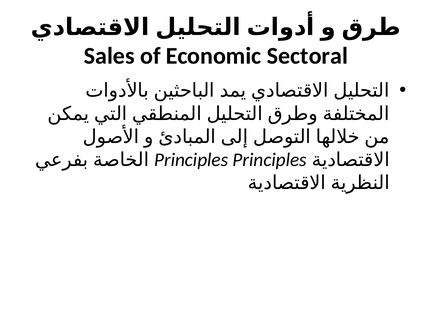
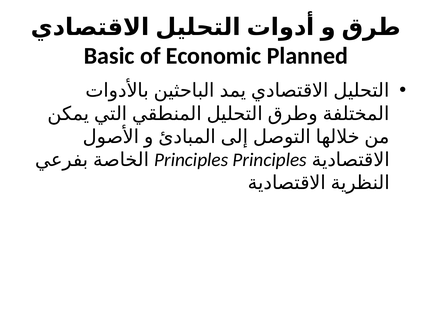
Sales: Sales -> Basic (109, 56)
Sectoral: Sectoral -> Planned (307, 56)
